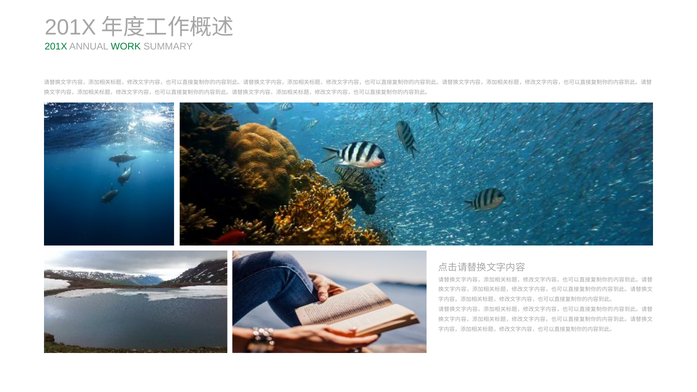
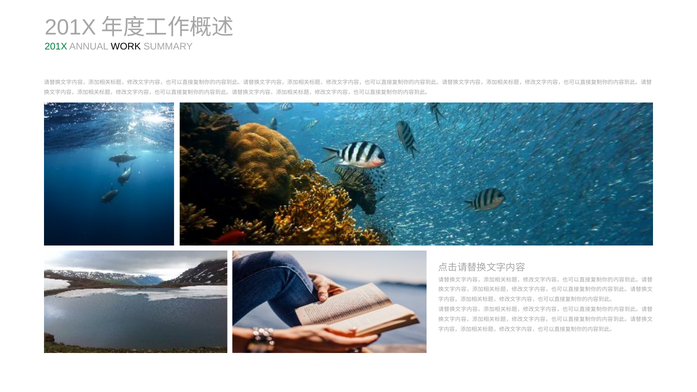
WORK colour: green -> black (126, 47)
